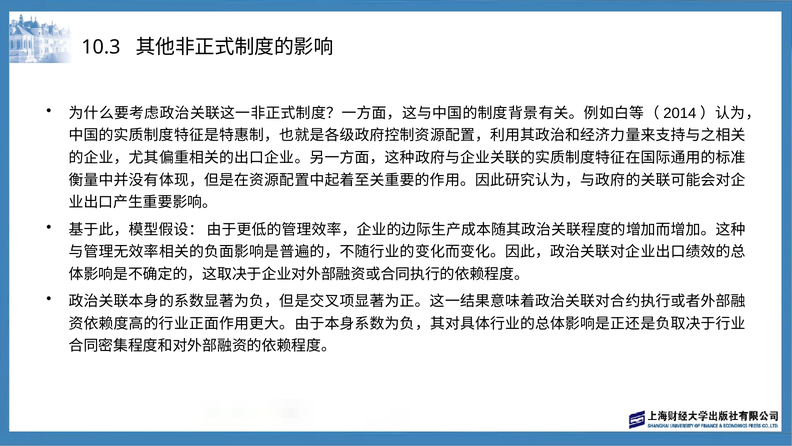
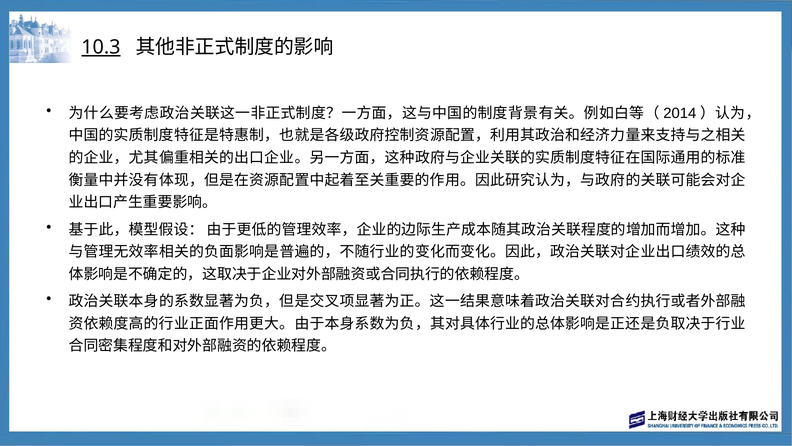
10.3 underline: none -> present (101, 47)
